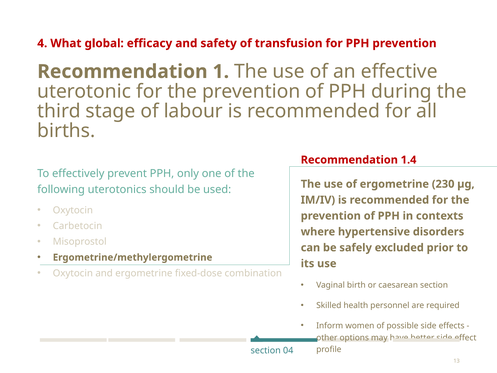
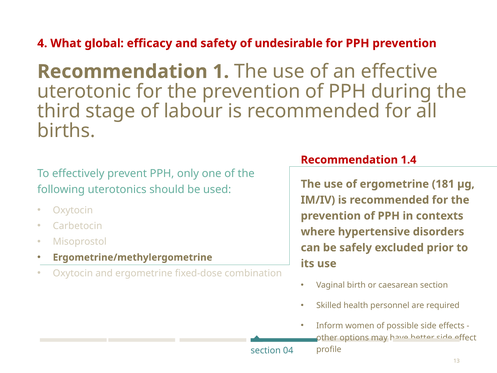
transfusion: transfusion -> undesirable (289, 43)
230: 230 -> 181 (443, 184)
